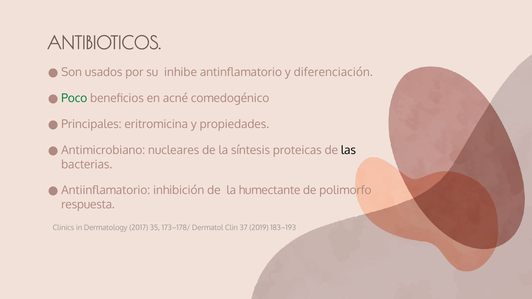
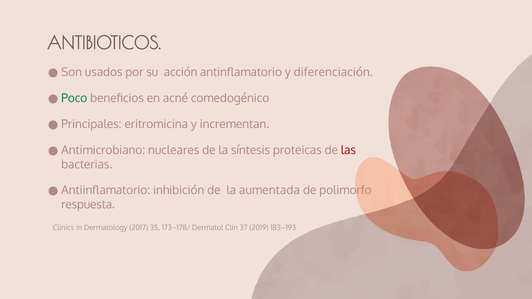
inhibe: inhibe -> acción (181, 72)
propiedades: propiedades -> incrementan (234, 124)
las colour: black -> red (348, 150)
humectante: humectante -> aumentada (269, 191)
